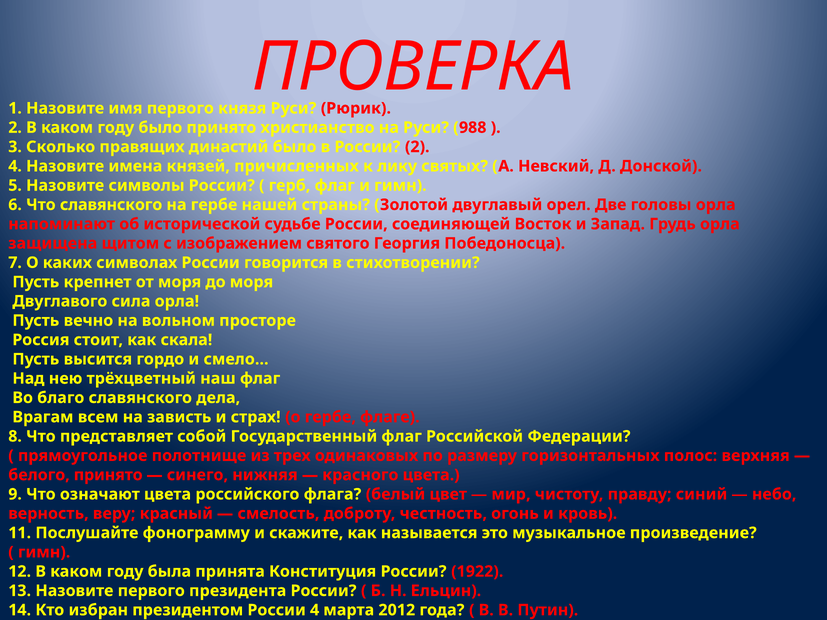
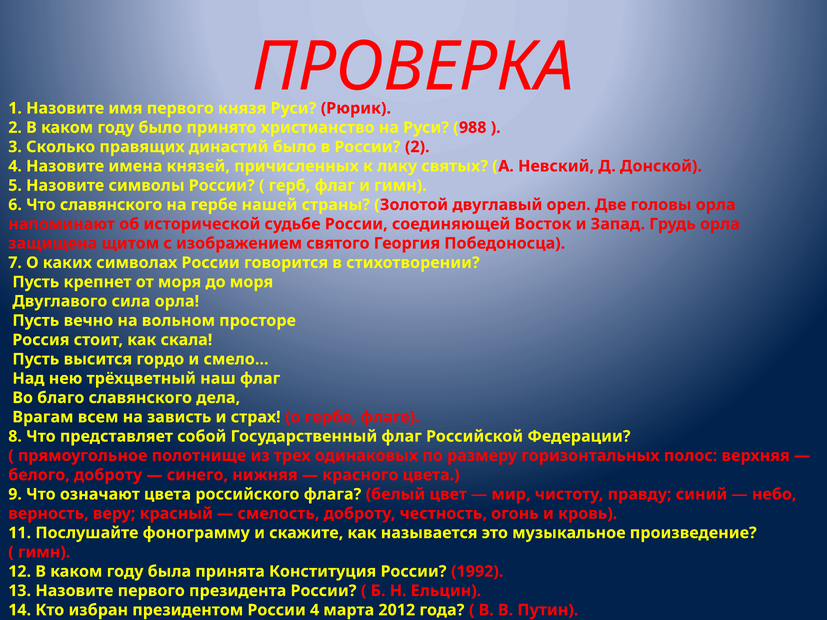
белого принято: принято -> доброту (108, 475)
1922: 1922 -> 1992 (477, 572)
